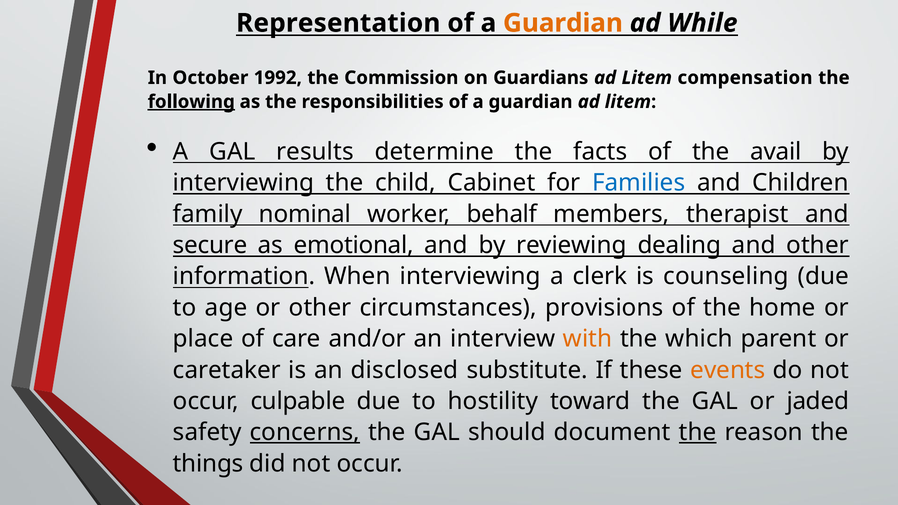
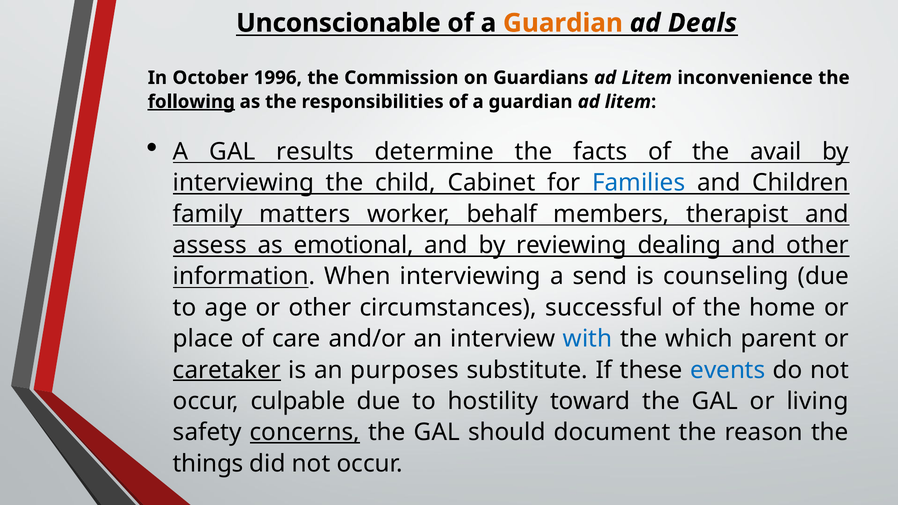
Representation: Representation -> Unconscionable (338, 23)
While: While -> Deals (702, 23)
1992: 1992 -> 1996 (278, 78)
compensation: compensation -> inconvenience (745, 78)
nominal: nominal -> matters (305, 214)
secure: secure -> assess (210, 245)
clerk: clerk -> send (600, 276)
provisions: provisions -> successful (604, 308)
with colour: orange -> blue (588, 339)
caretaker underline: none -> present (227, 370)
disclosed: disclosed -> purposes (405, 370)
events colour: orange -> blue (728, 370)
jaded: jaded -> living (818, 401)
the underline: present -> none (698, 433)
